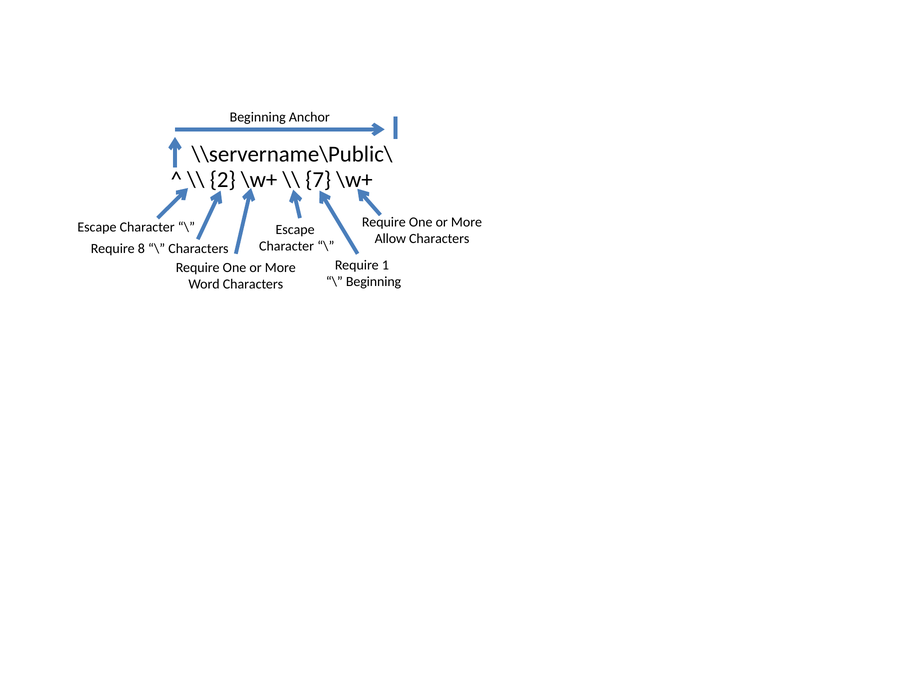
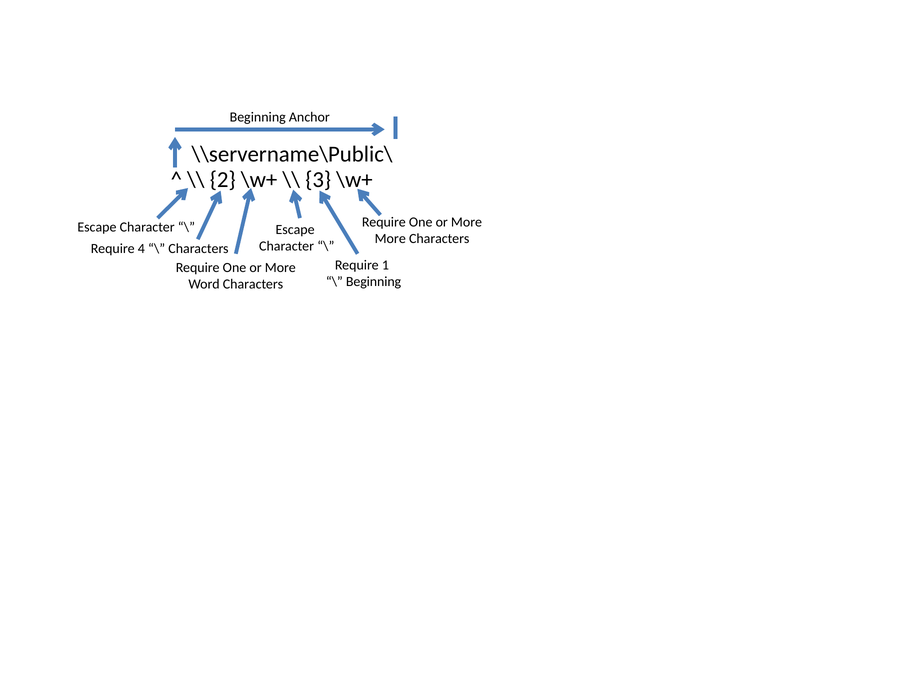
7: 7 -> 3 (318, 180)
Allow: Allow -> More (390, 239)
8: 8 -> 4 (141, 249)
